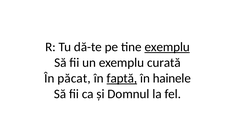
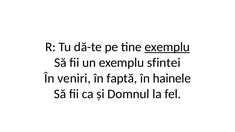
curată: curată -> sfintei (164, 63)
păcat: păcat -> veniri (74, 78)
faptă underline: present -> none (122, 78)
